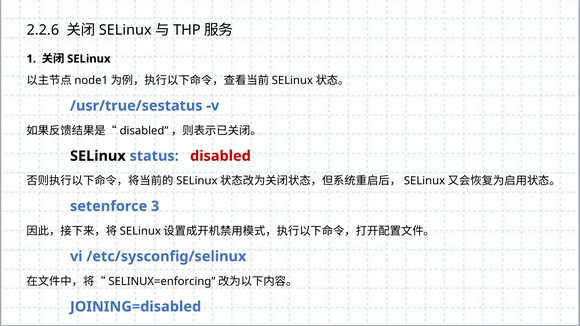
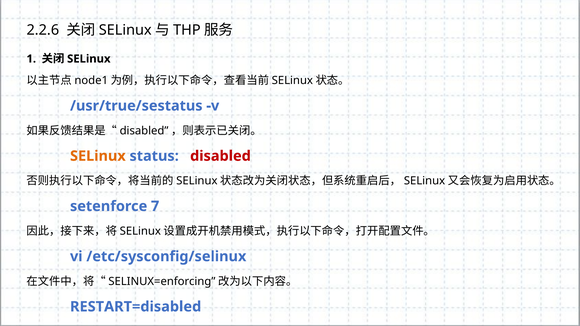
SELinux colour: black -> orange (98, 156)
3: 3 -> 7 (155, 206)
JOINING=disabled: JOINING=disabled -> RESTART=disabled (136, 307)
